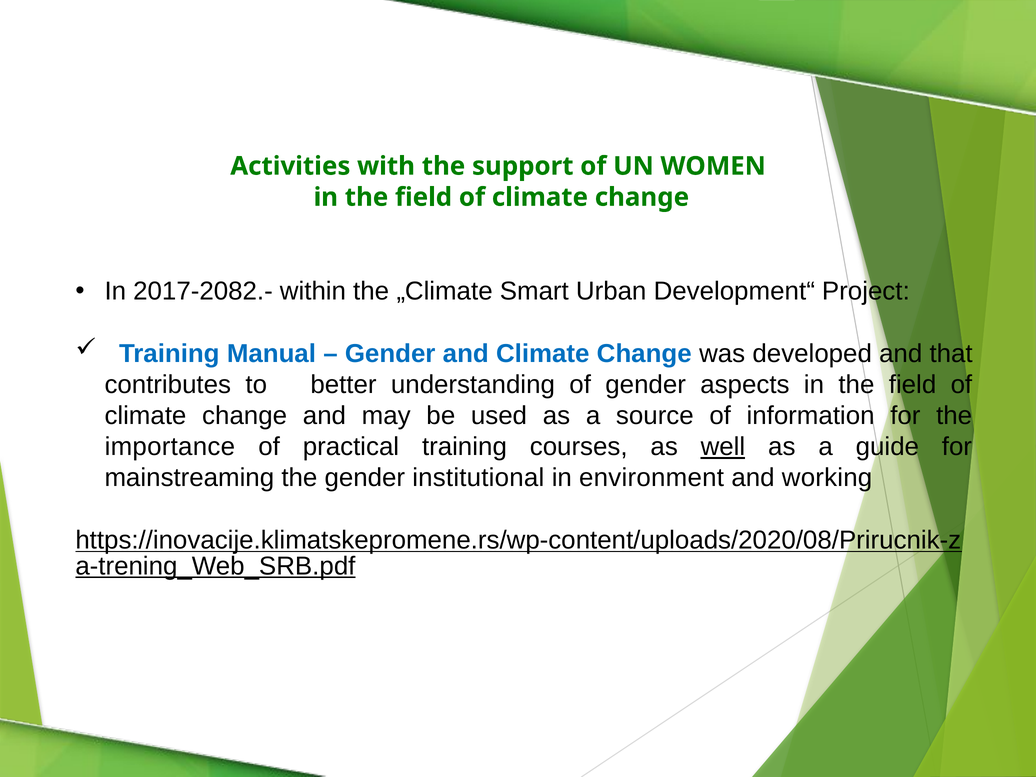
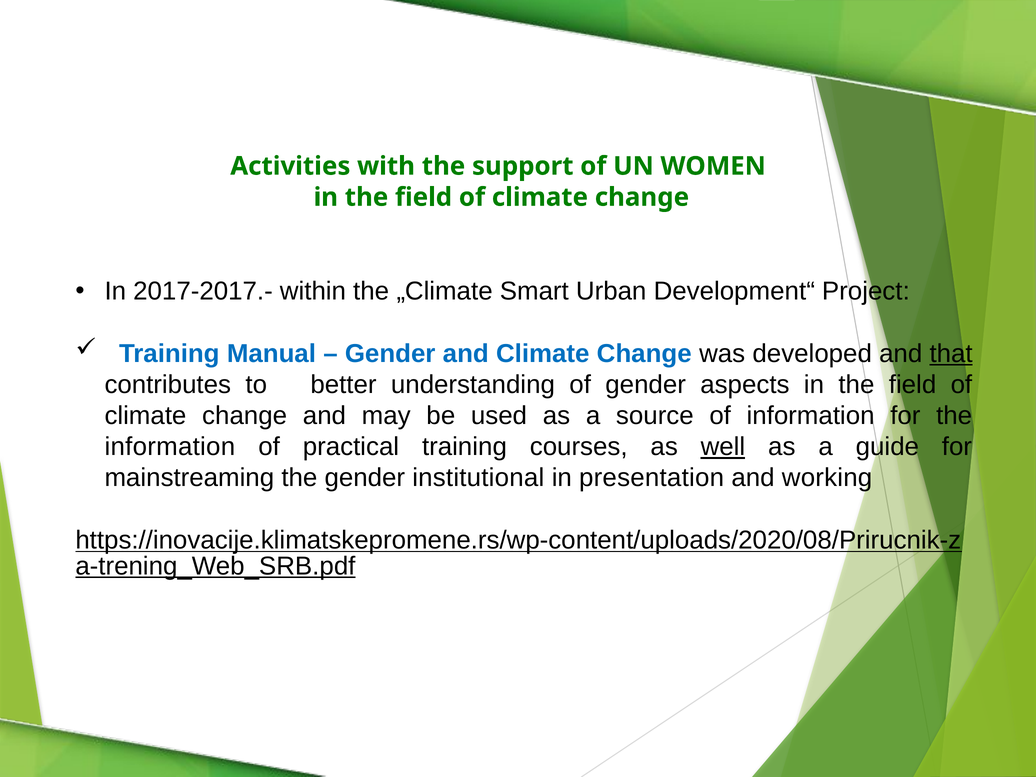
2017-2082.-: 2017-2082.- -> 2017-2017.- (203, 291)
that underline: none -> present (951, 354)
importance: importance -> information (170, 447)
environment: environment -> presentation (652, 478)
